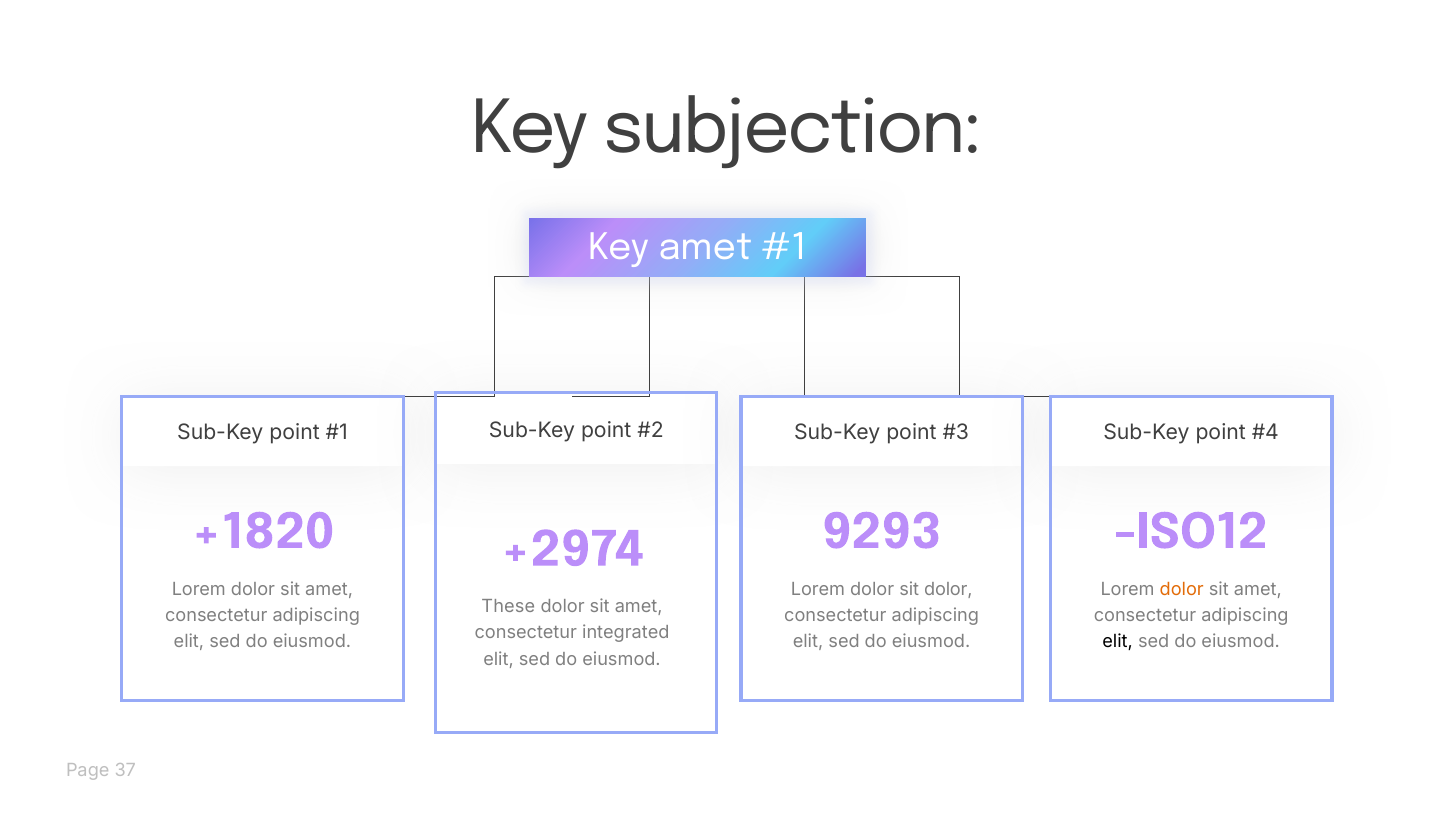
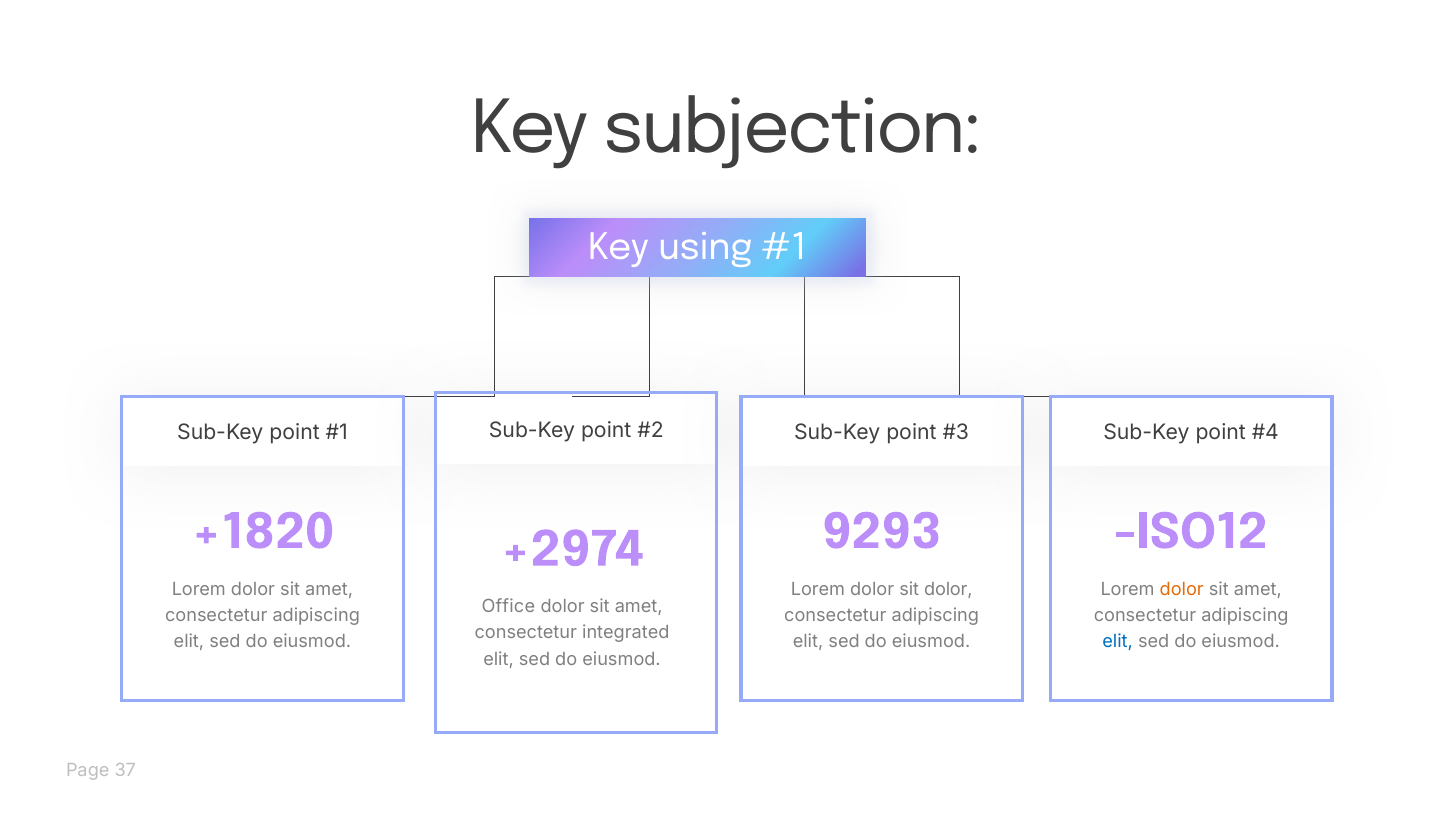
Key amet: amet -> using (705, 248)
These: These -> Office (508, 607)
elit colour: black -> blue (1118, 641)
